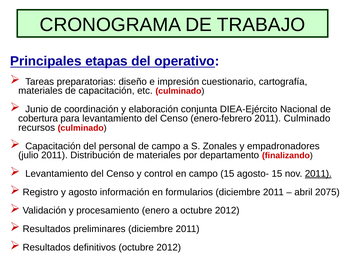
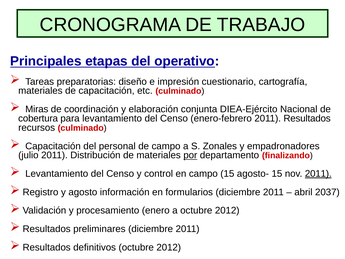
Junio: Junio -> Miras (37, 109)
2011 Culminado: Culminado -> Resultados (307, 118)
por underline: none -> present (190, 155)
2075: 2075 -> 2037 (327, 192)
